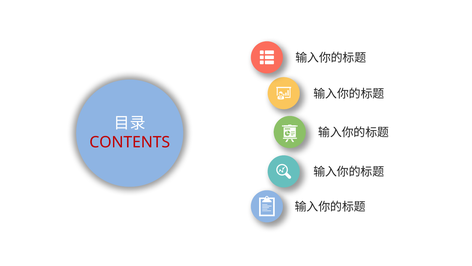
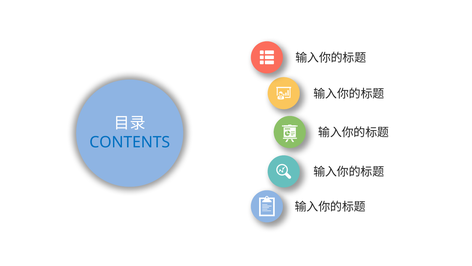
CONTENTS colour: red -> blue (130, 142)
